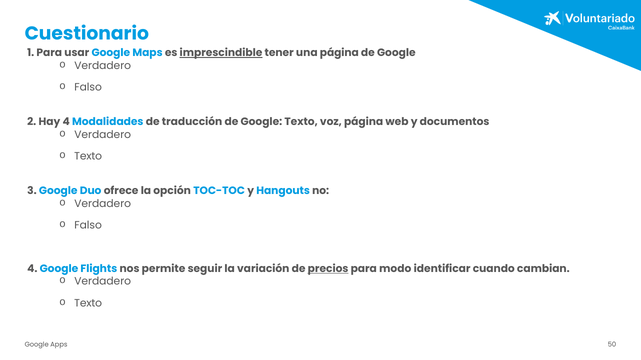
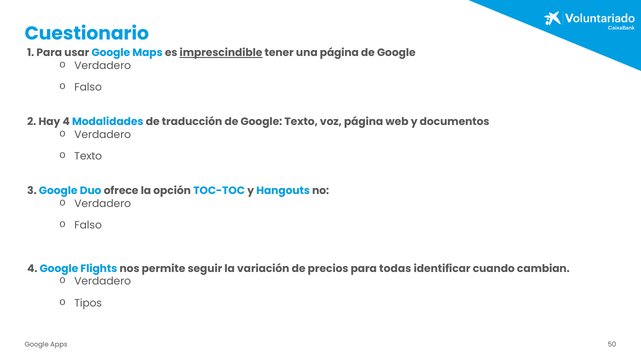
precios underline: present -> none (328, 269)
modo: modo -> todas (395, 269)
Texto: Texto -> Tipos (88, 304)
